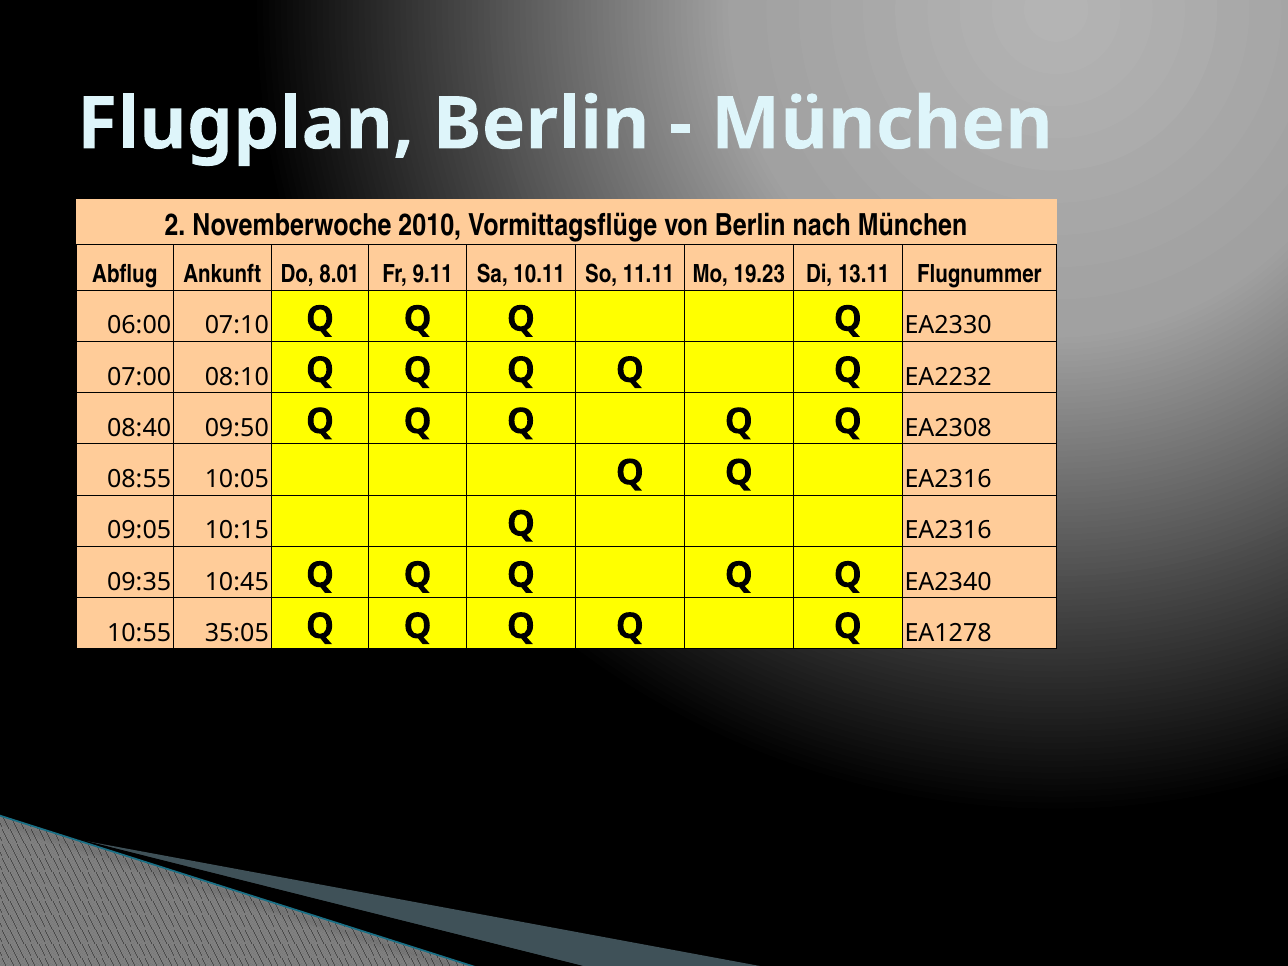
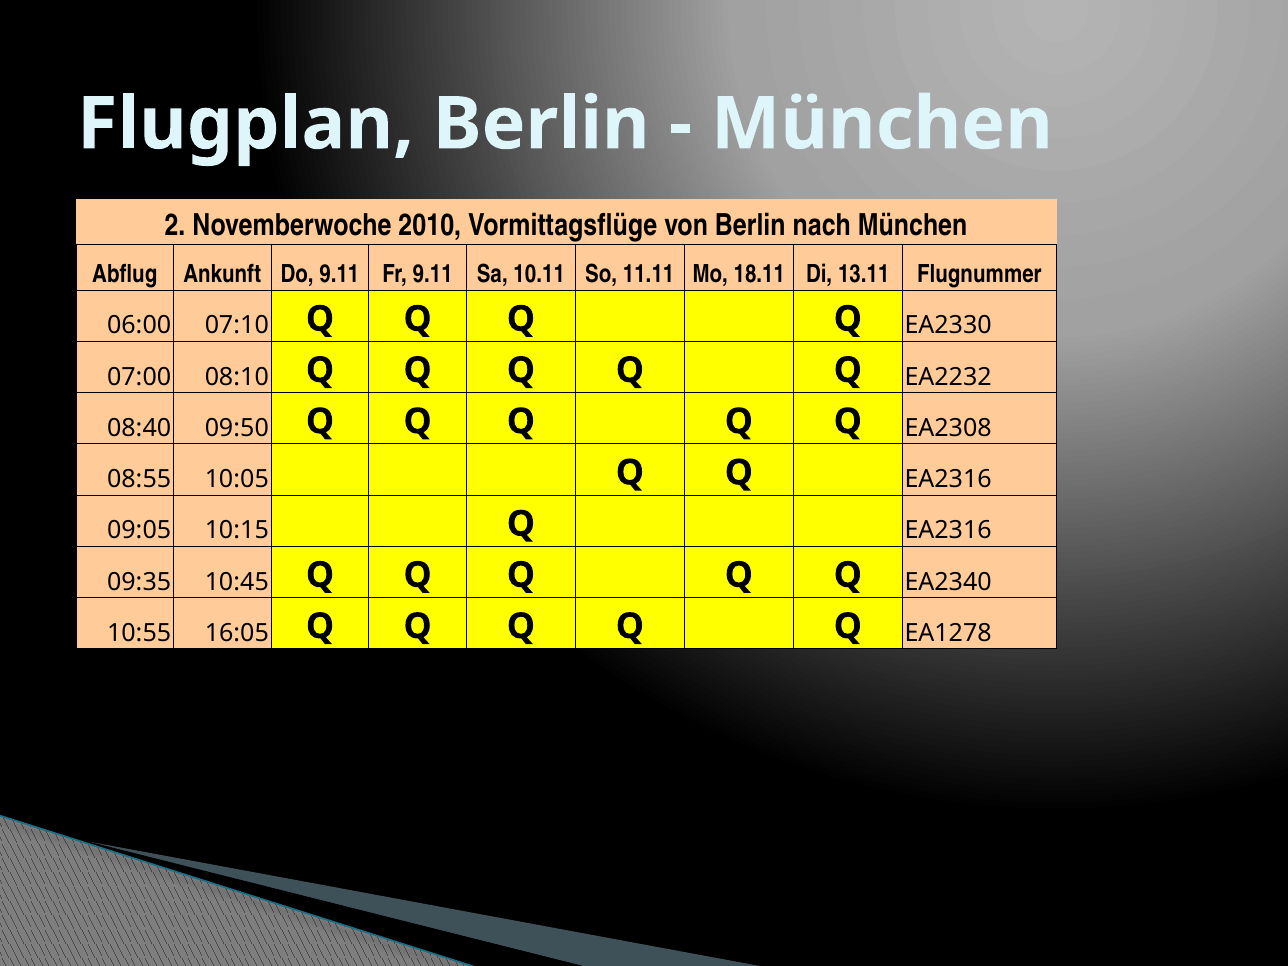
Do 8.01: 8.01 -> 9.11 (339, 274)
19.23: 19.23 -> 18.11 (759, 274)
35:05: 35:05 -> 16:05 (237, 633)
